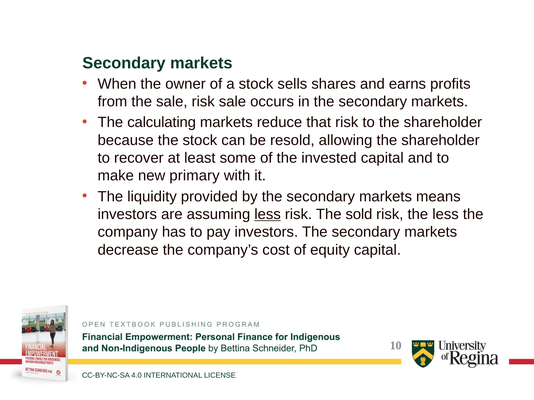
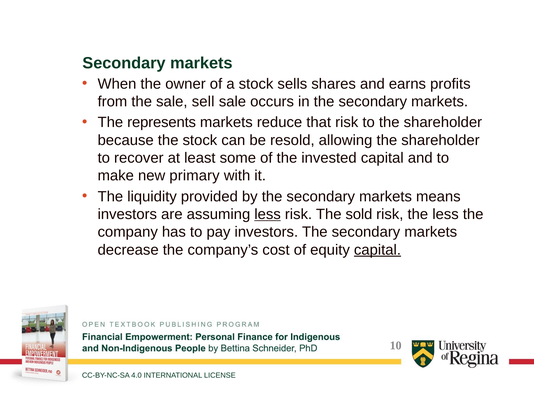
sale risk: risk -> sell (203, 102)
calculating: calculating -> represents (162, 123)
capital underline: none -> present (377, 250)
